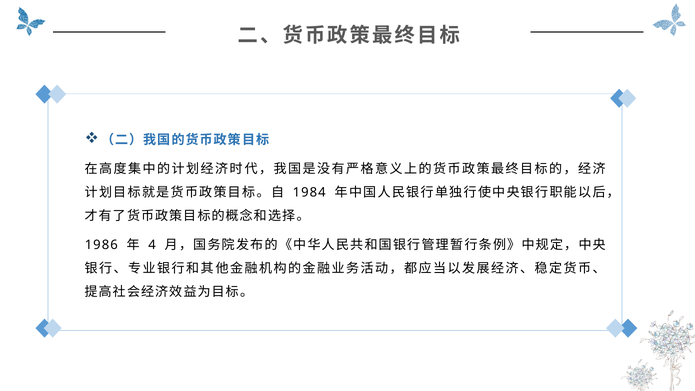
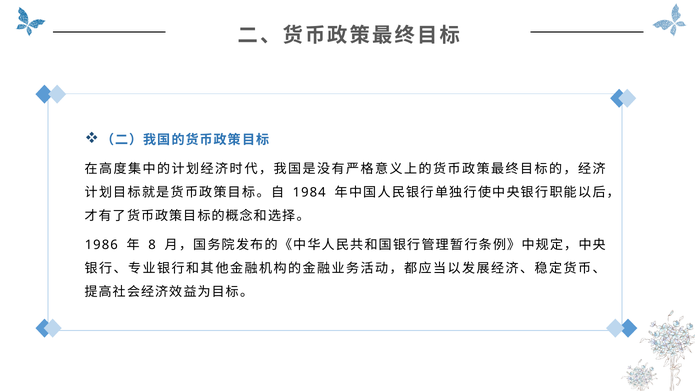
4: 4 -> 8 (152, 245)
